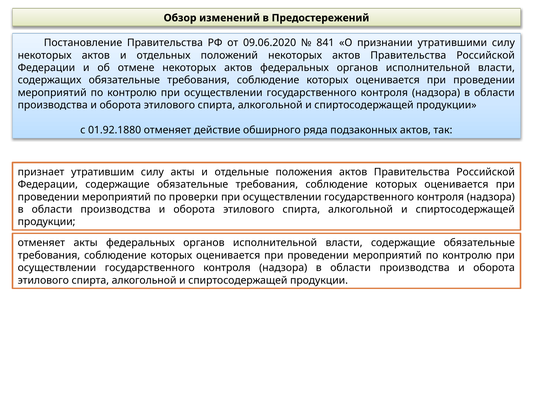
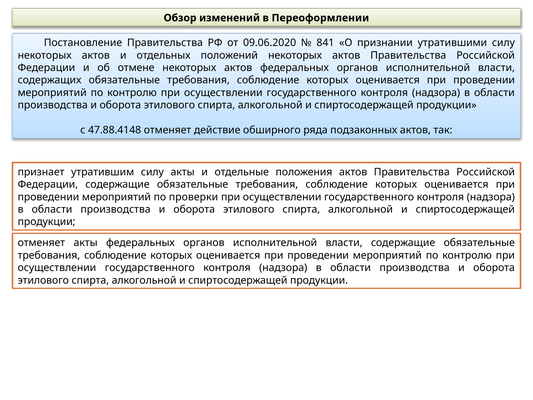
Предостережений: Предостережений -> Переоформлении (320, 18)
01.92.1880: 01.92.1880 -> 47.88.4148 (115, 130)
